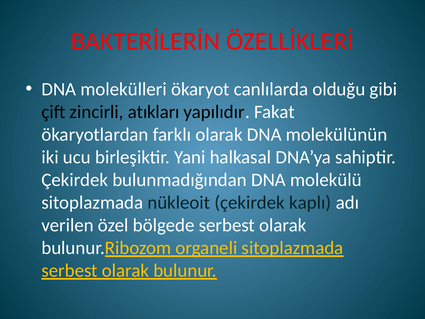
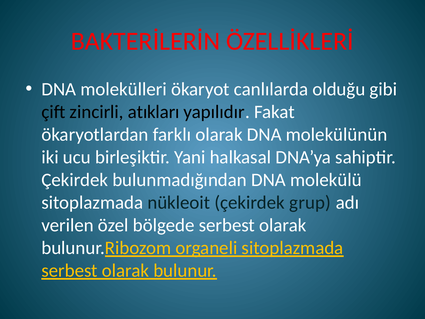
kaplı: kaplı -> grup (310, 203)
